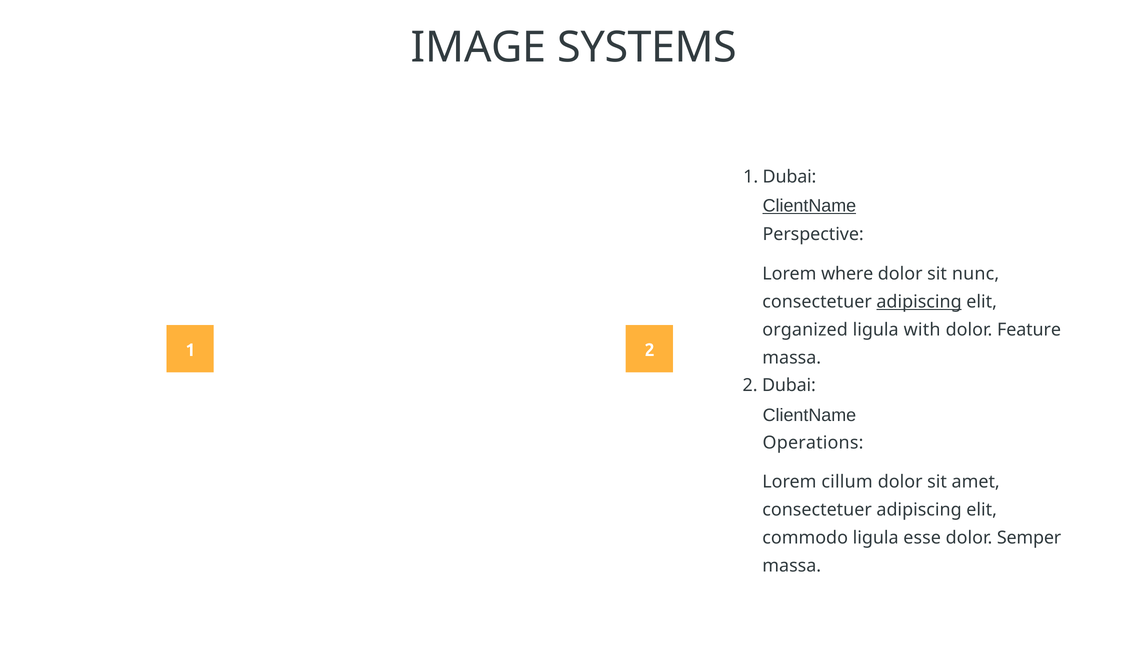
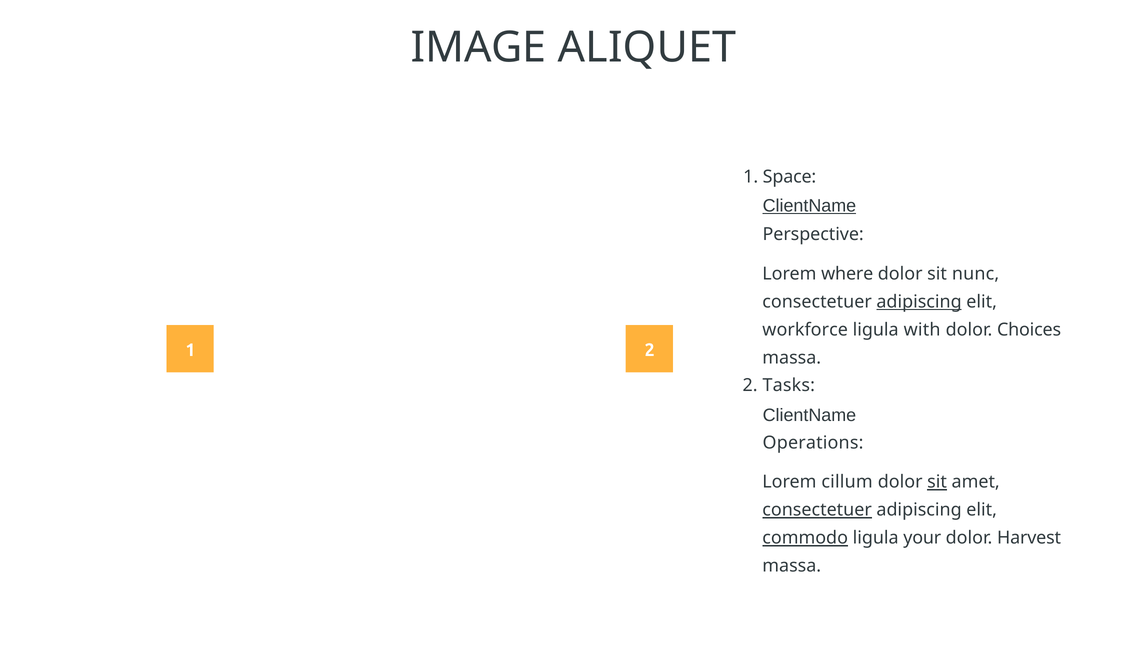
SYSTEMS: SYSTEMS -> ALIQUET (647, 48)
1 Dubai: Dubai -> Space (790, 177)
organized: organized -> workforce (805, 330)
Feature: Feature -> Choices (1029, 330)
2 Dubai: Dubai -> Tasks (789, 385)
sit underline: none -> present (937, 482)
consectetuer underline: none -> present (817, 510)
commodo underline: none -> present (805, 538)
esse: esse -> your (922, 538)
Semper: Semper -> Harvest (1029, 538)
